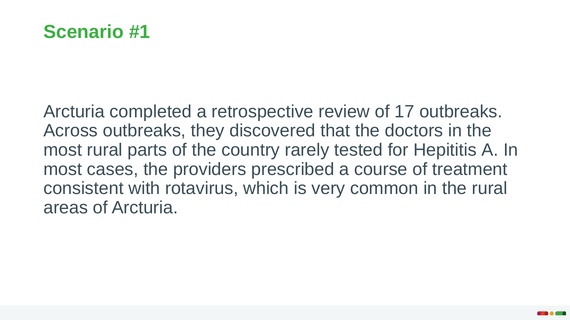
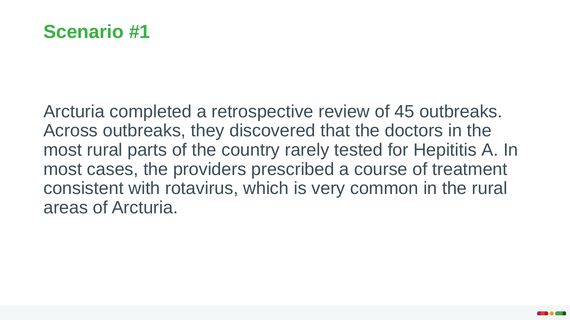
17: 17 -> 45 (404, 112)
